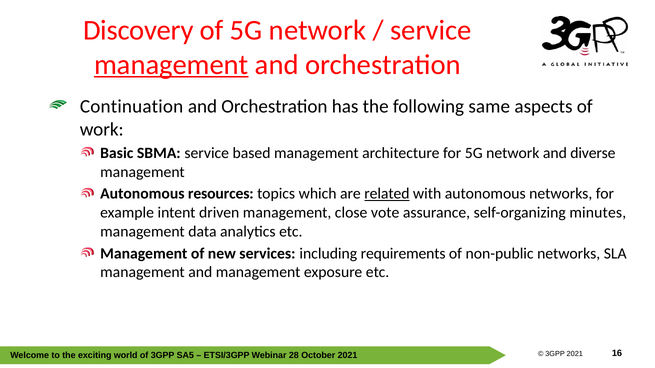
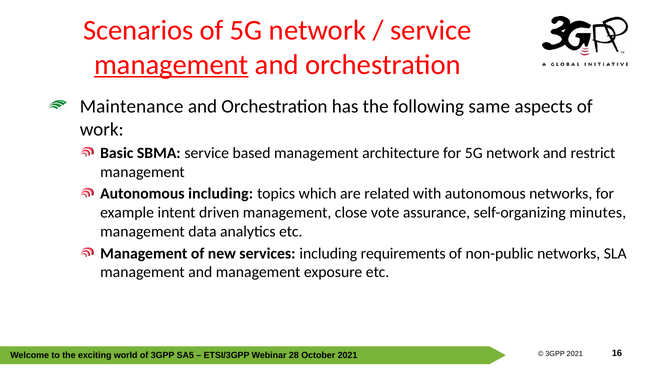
Discovery: Discovery -> Scenarios (138, 30)
Continuation: Continuation -> Maintenance (132, 107)
diverse: diverse -> restrict (593, 153)
Autonomous resources: resources -> including (221, 194)
related underline: present -> none (387, 194)
